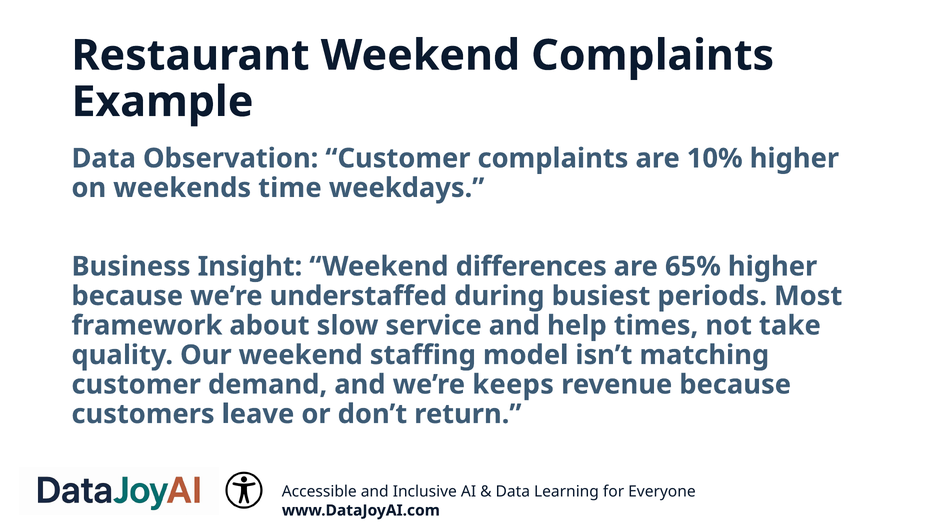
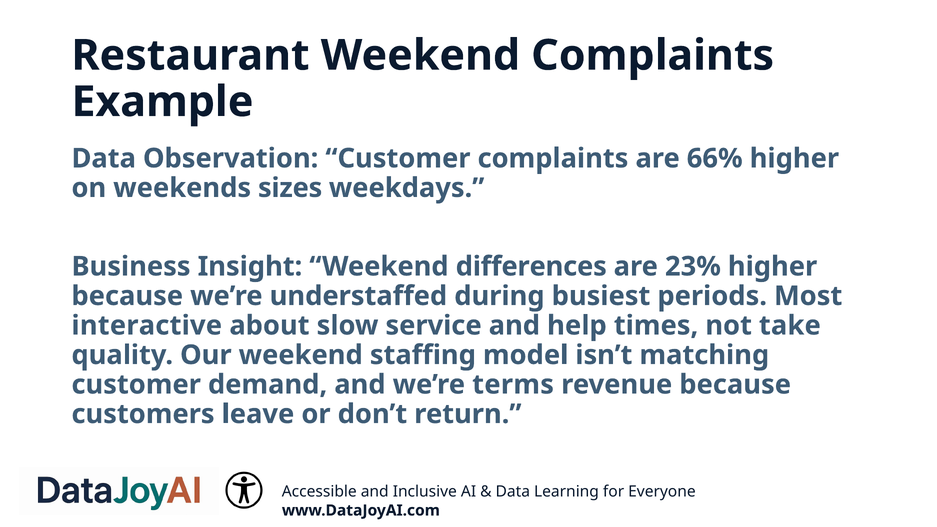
10%: 10% -> 66% (715, 158)
time: time -> sizes (290, 188)
65%: 65% -> 23% (693, 267)
framework: framework -> interactive (147, 326)
keeps: keeps -> terms (513, 385)
